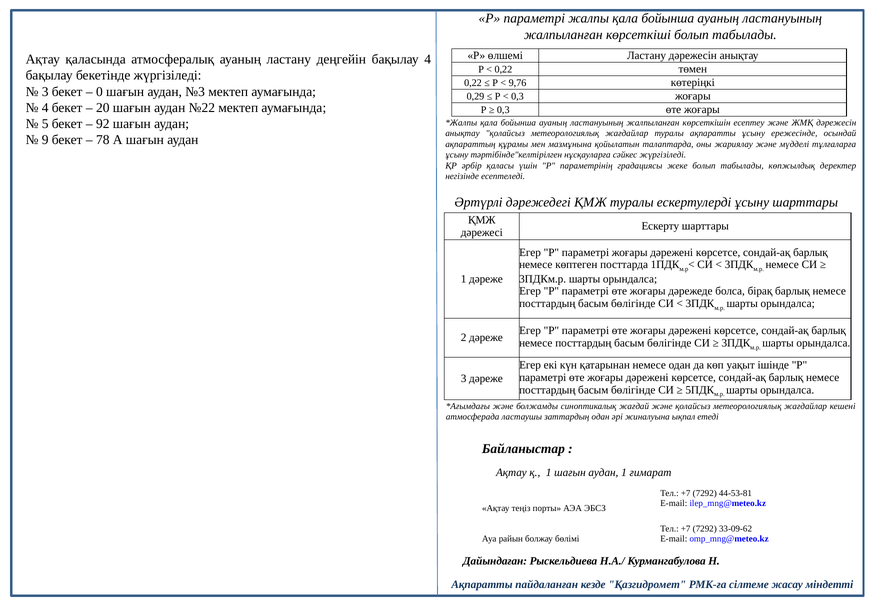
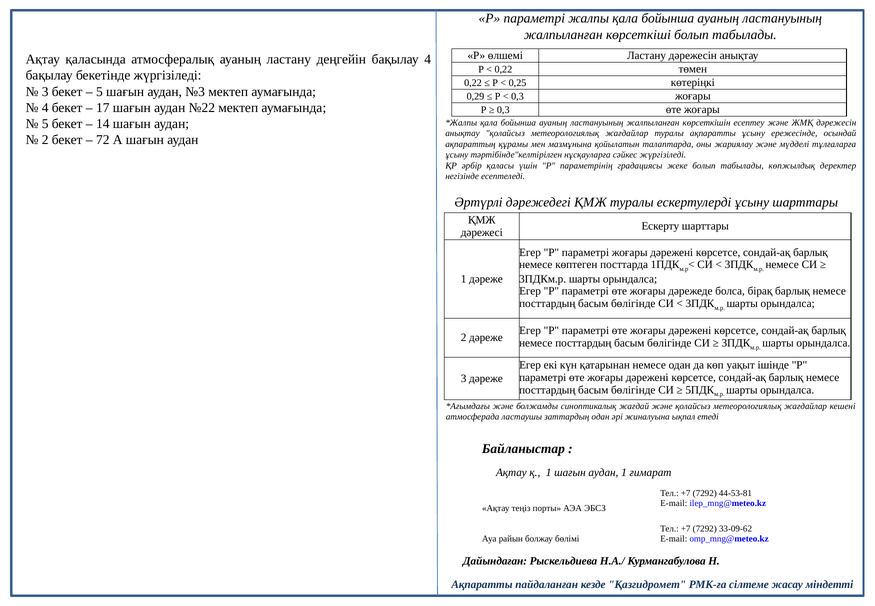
9,76: 9,76 -> 0,25 (518, 83)
0: 0 -> 5 (99, 92)
20: 20 -> 17 (103, 108)
92: 92 -> 14 (103, 124)
9: 9 -> 2 (45, 140)
78: 78 -> 72 (103, 140)
